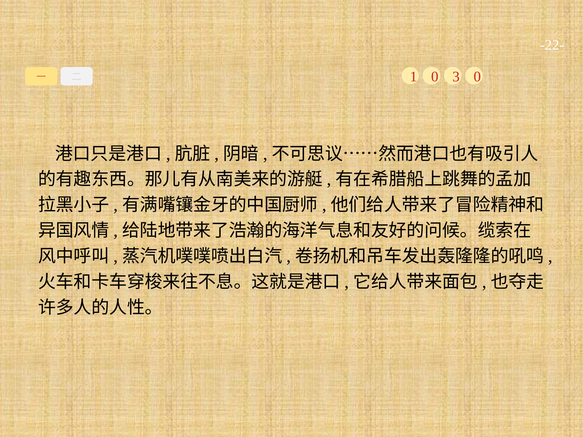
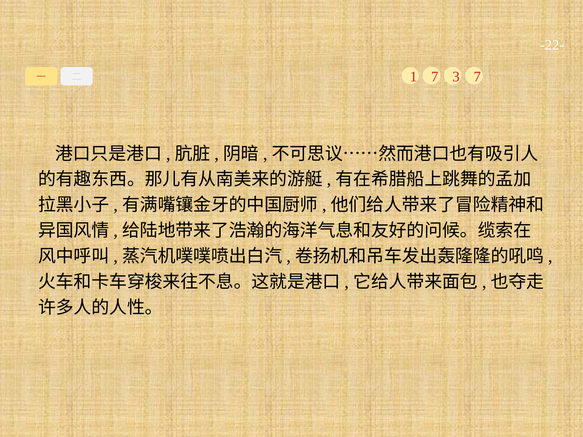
1 0: 0 -> 7 (435, 77)
3 0: 0 -> 7 (477, 77)
